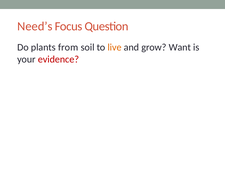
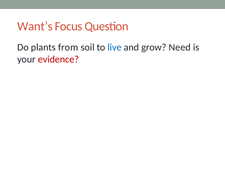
Need’s: Need’s -> Want’s (35, 26)
live colour: orange -> blue (115, 47)
Want: Want -> Need (180, 47)
